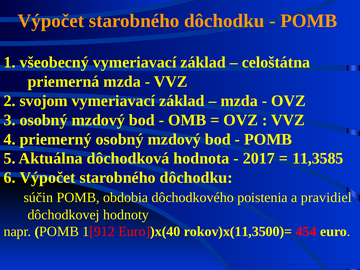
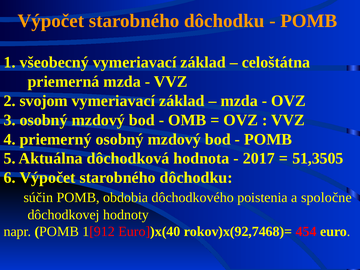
11,3585: 11,3585 -> 51,3505 (318, 158)
pravidiel: pravidiel -> spoločne (326, 198)
rokov)x(11,3500)=: rokov)x(11,3500)= -> rokov)x(92,7468)= (238, 232)
